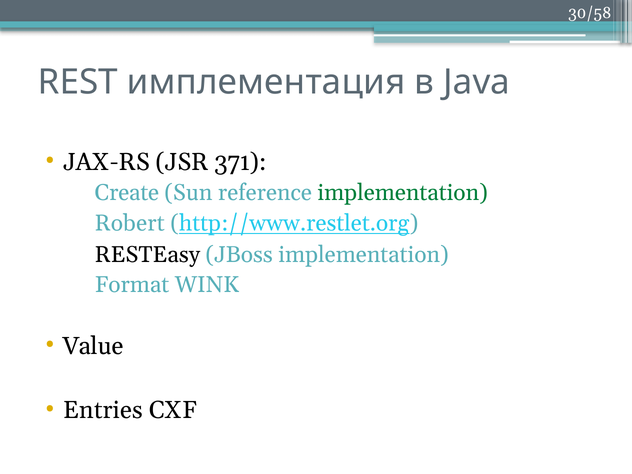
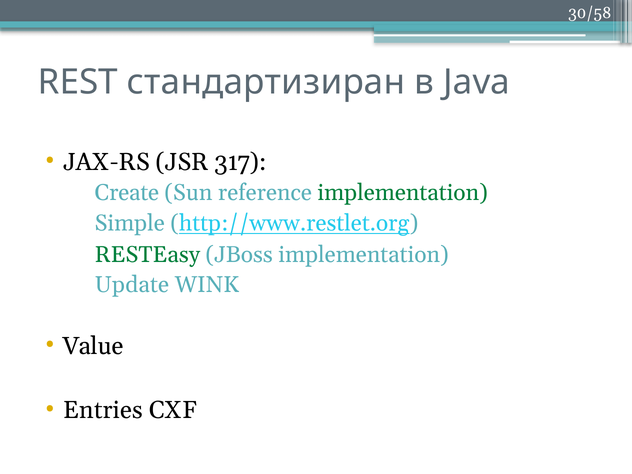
имплементация: имплементация -> стандартизиран (266, 82)
371: 371 -> 317 (240, 162)
Robert: Robert -> Simple (130, 223)
RESTEasy colour: black -> green (147, 255)
Format: Format -> Update (132, 285)
